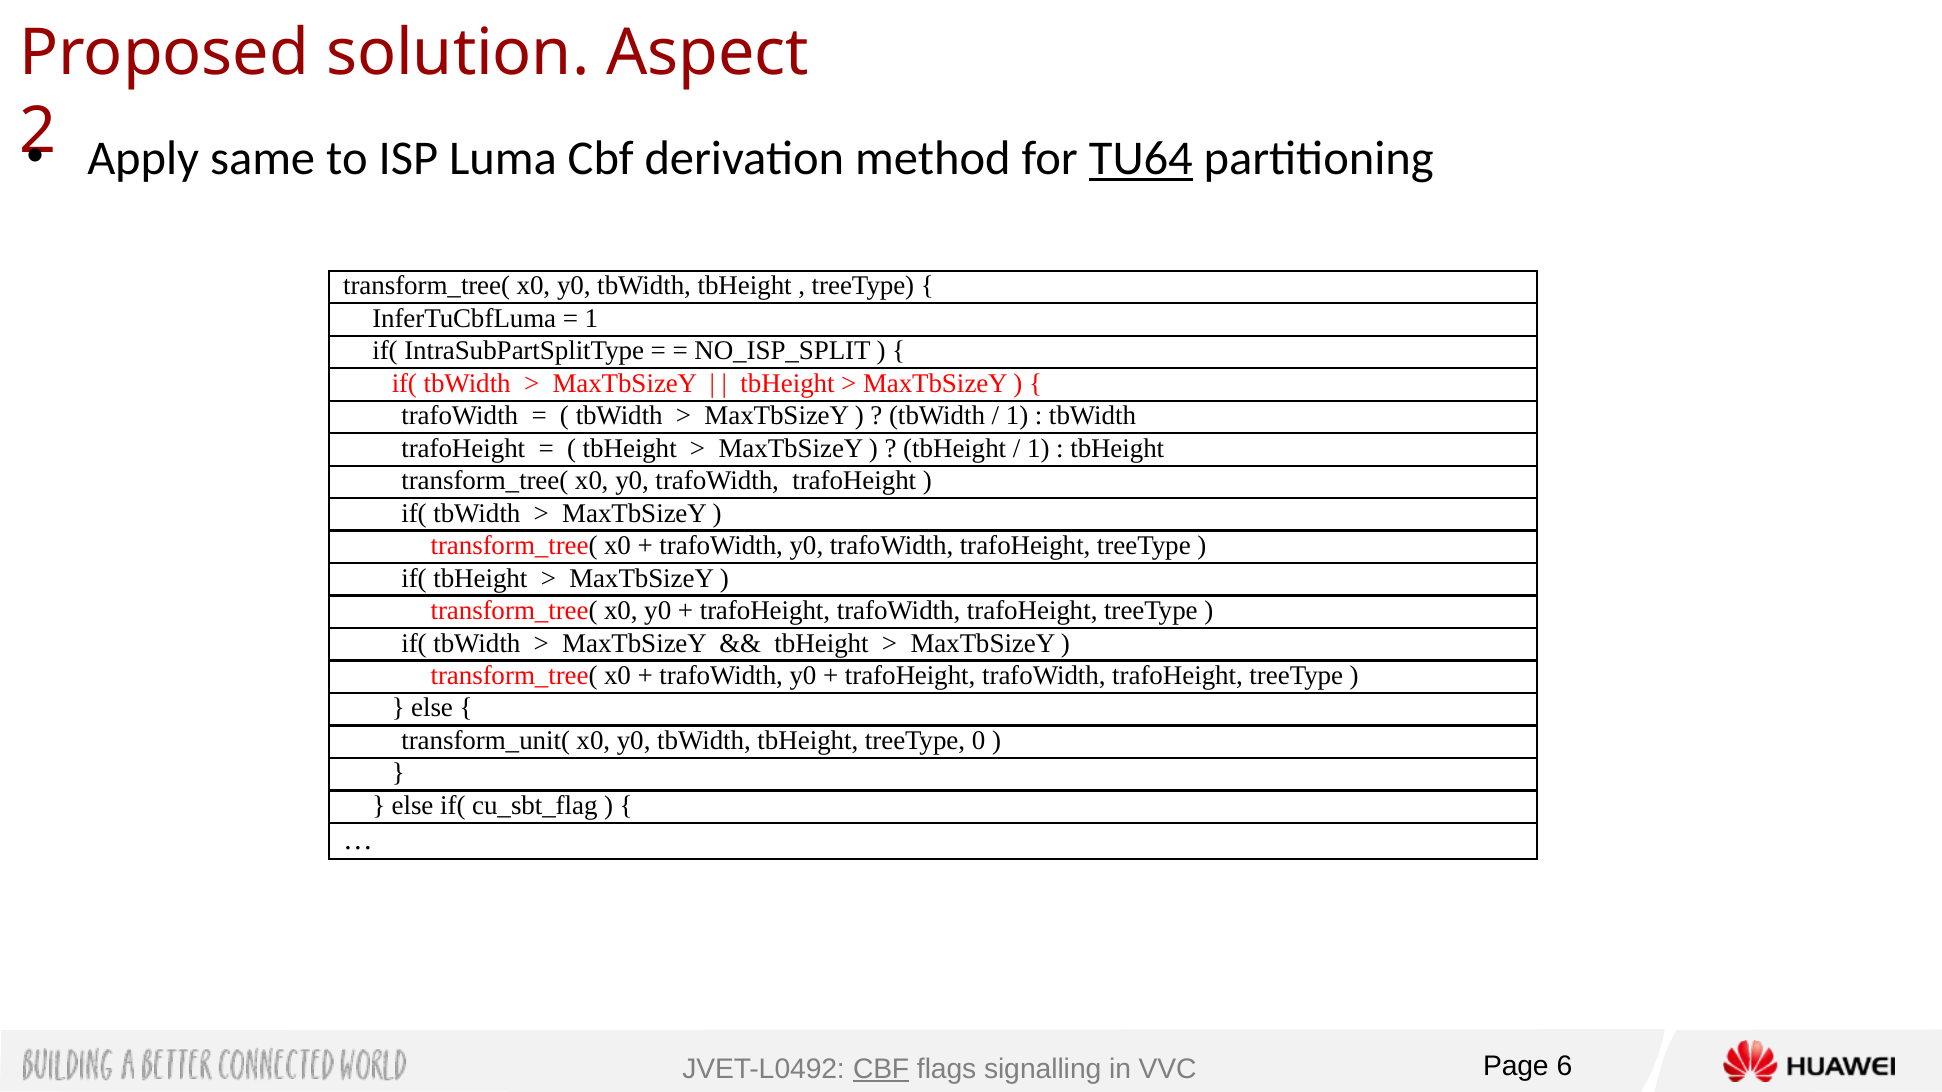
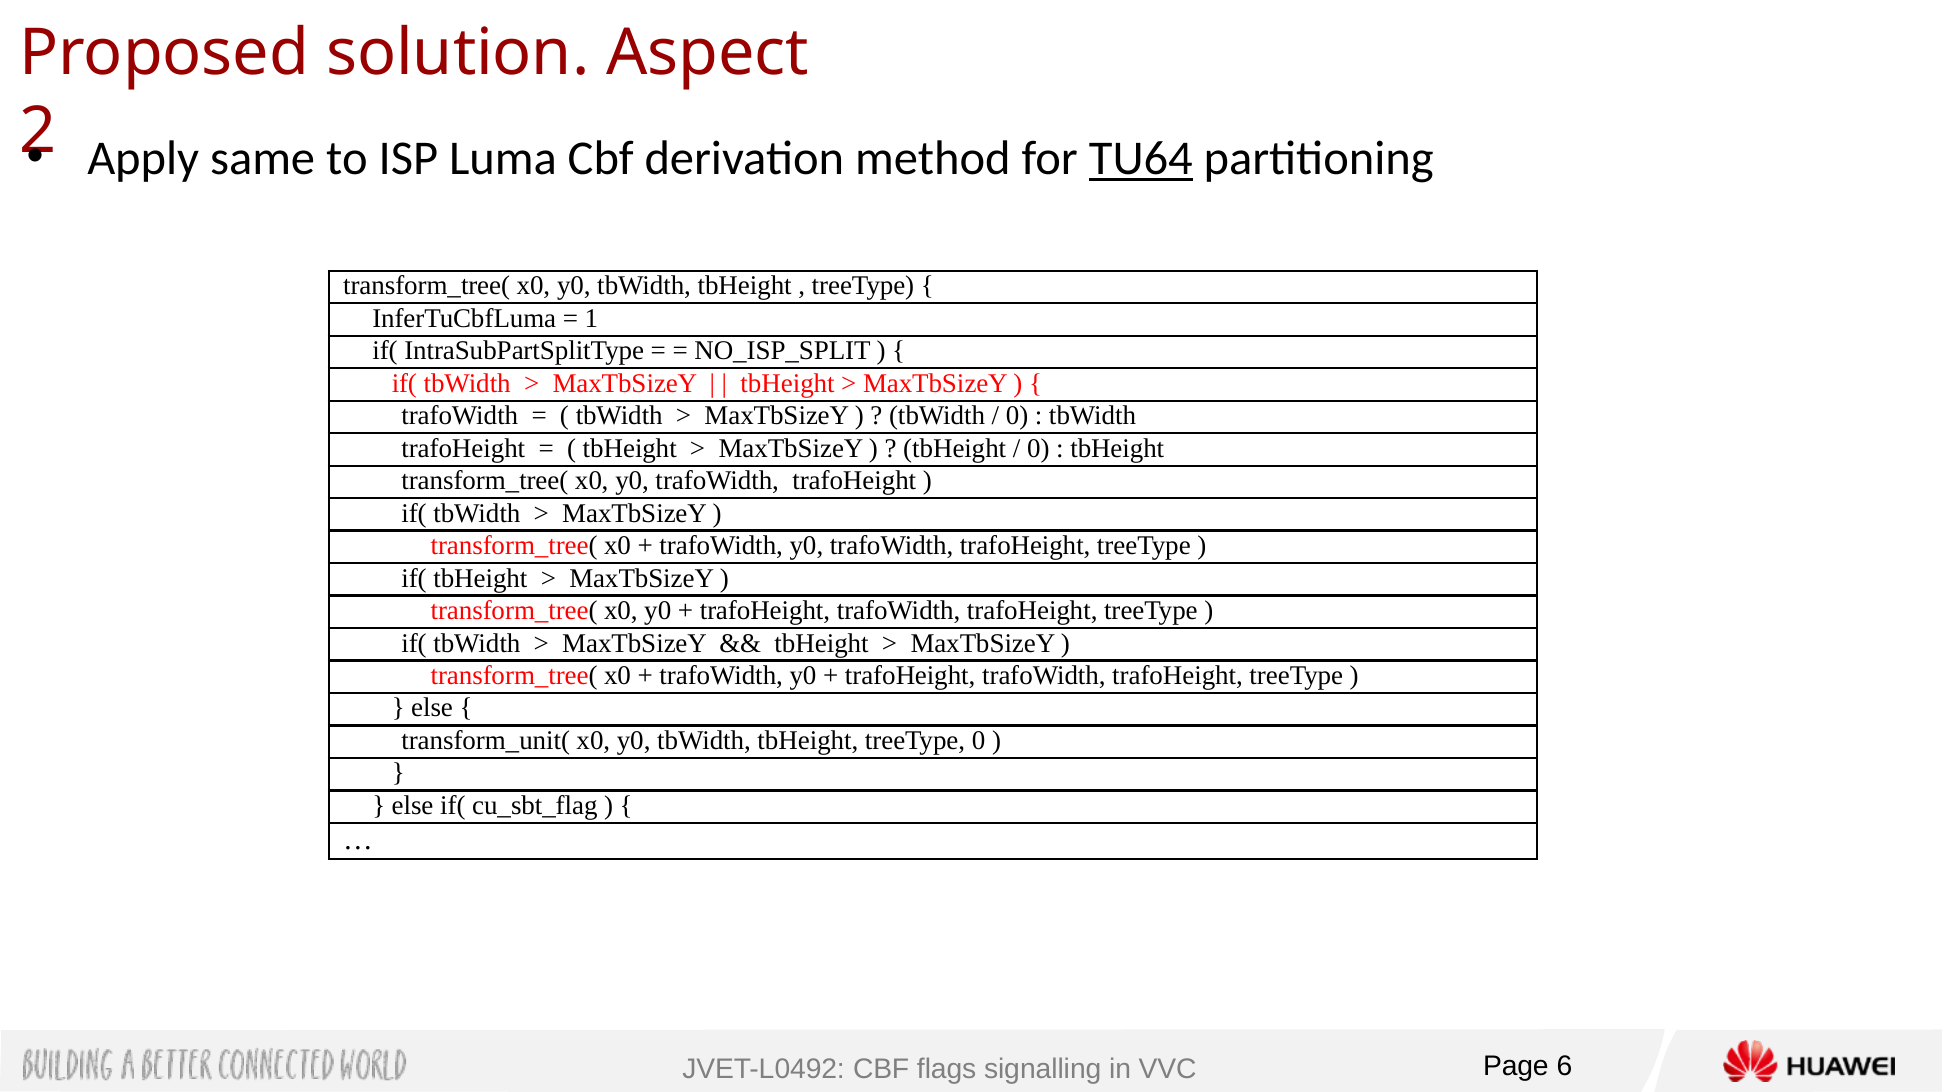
1: 1 -> 0 (1017, 416)
1: 1 -> 0 (1038, 448)
CBF underline: present -> none (881, 1069)
